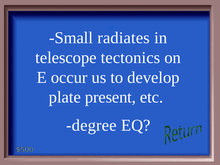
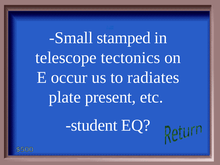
radiates: radiates -> stamped (124, 38)
develop: develop -> radiates (153, 77)
degree: degree -> student (91, 125)
